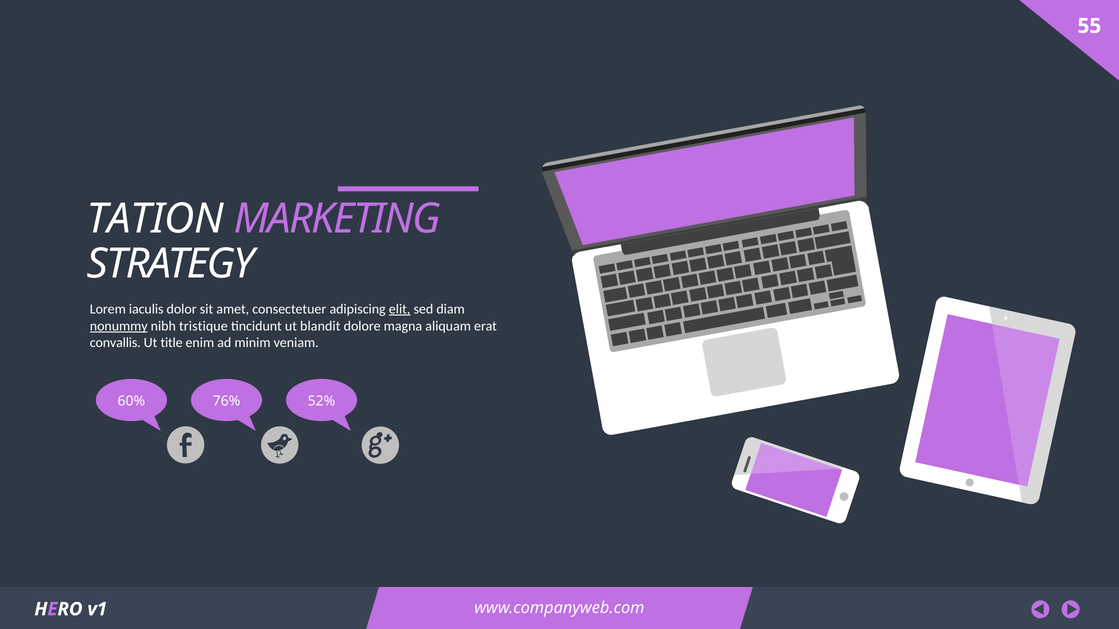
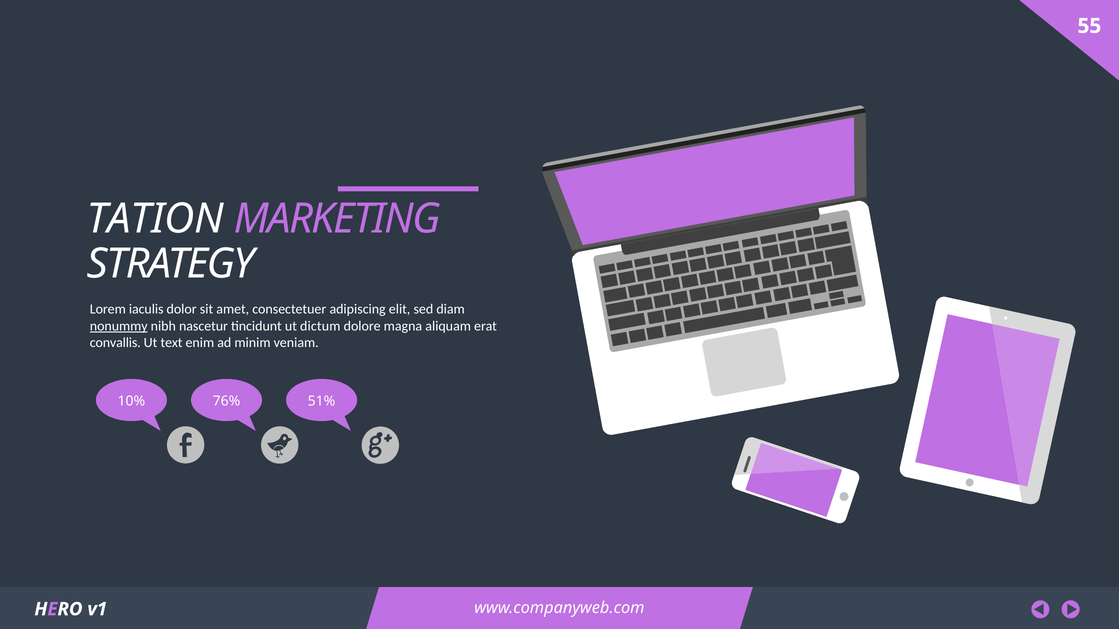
elit underline: present -> none (400, 309)
tristique: tristique -> nascetur (203, 326)
blandit: blandit -> dictum (320, 326)
title: title -> text (172, 343)
60%: 60% -> 10% (131, 401)
52%: 52% -> 51% (322, 401)
